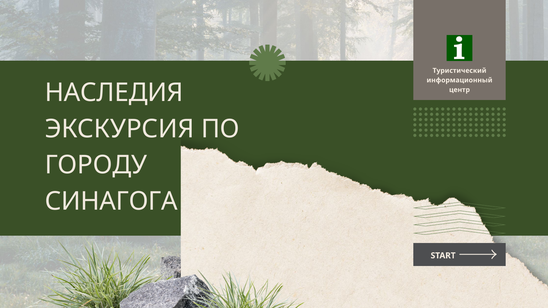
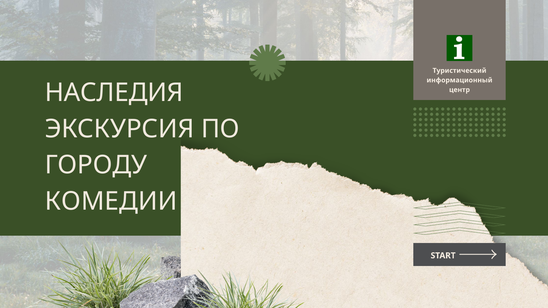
СИНАГОГА: СИНАГОГА -> КОМЕДИИ (111, 201)
